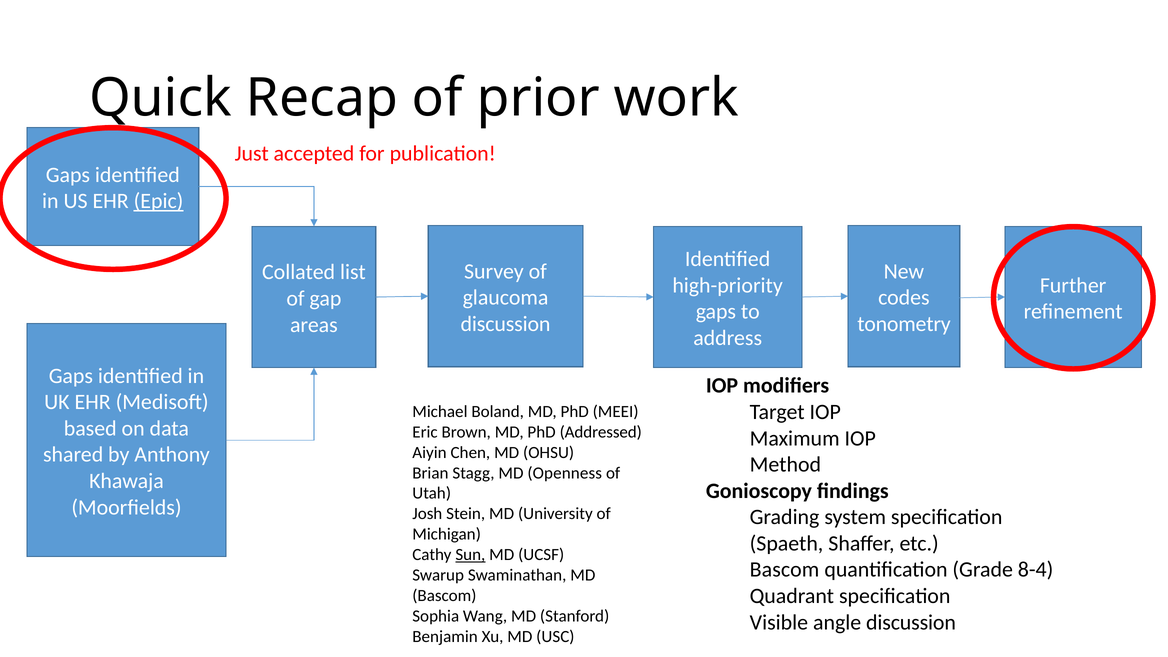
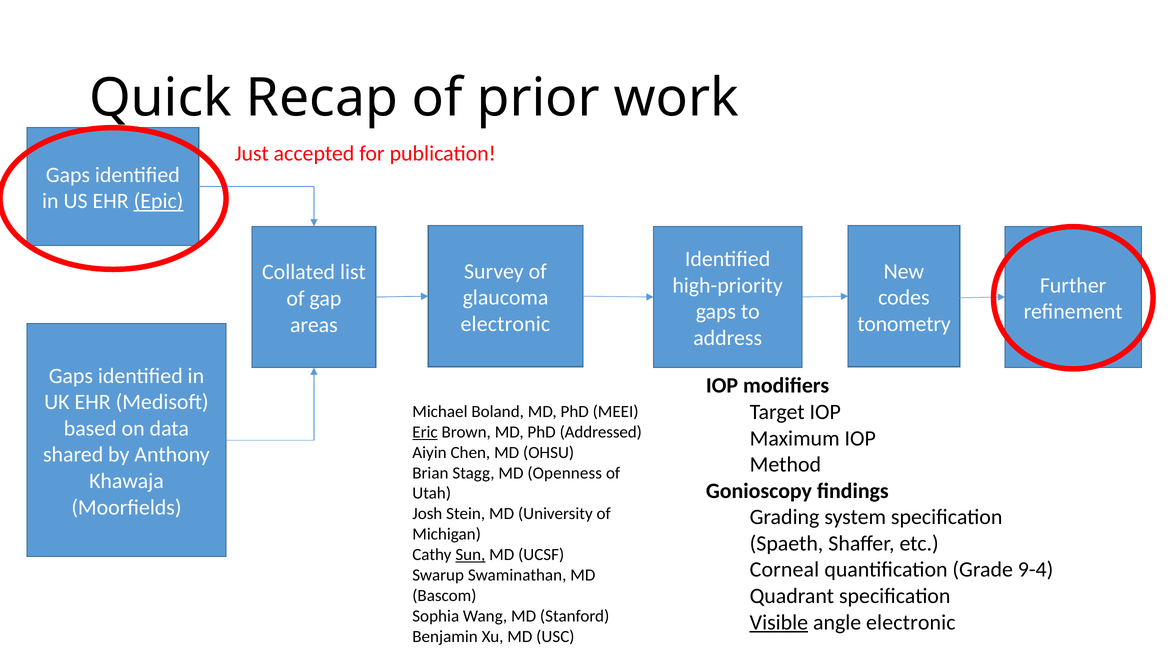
discussion: discussion -> electronic (505, 324)
Eric underline: none -> present (425, 432)
Bascom: Bascom -> Corneal (784, 570)
8-4: 8-4 -> 9-4 (1036, 570)
Visible underline: none -> present (779, 622)
angle discussion: discussion -> electronic (911, 622)
